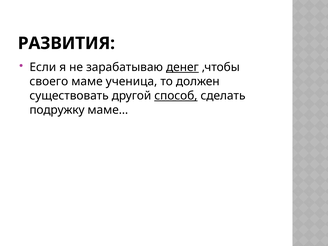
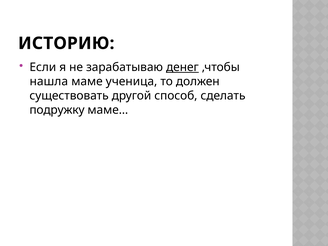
РАЗВИТИЯ: РАЗВИТИЯ -> ИСТОРИЮ (66, 43)
своего: своего -> нашла (49, 81)
способ underline: present -> none (176, 96)
